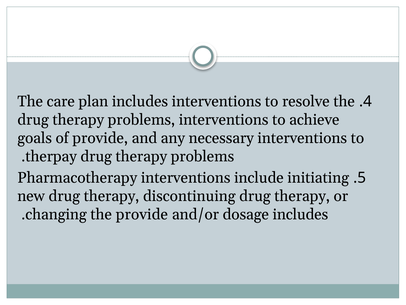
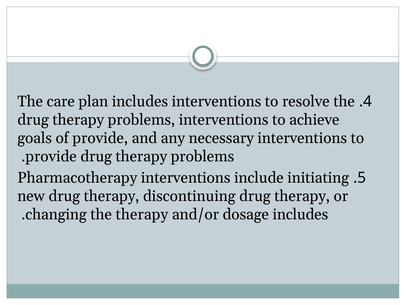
therpay: therpay -> provide (51, 156)
the provide: provide -> therapy (142, 214)
